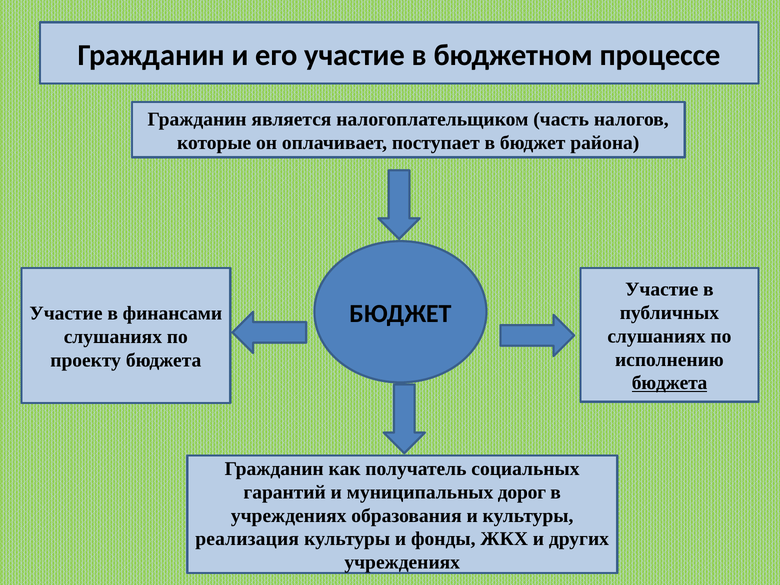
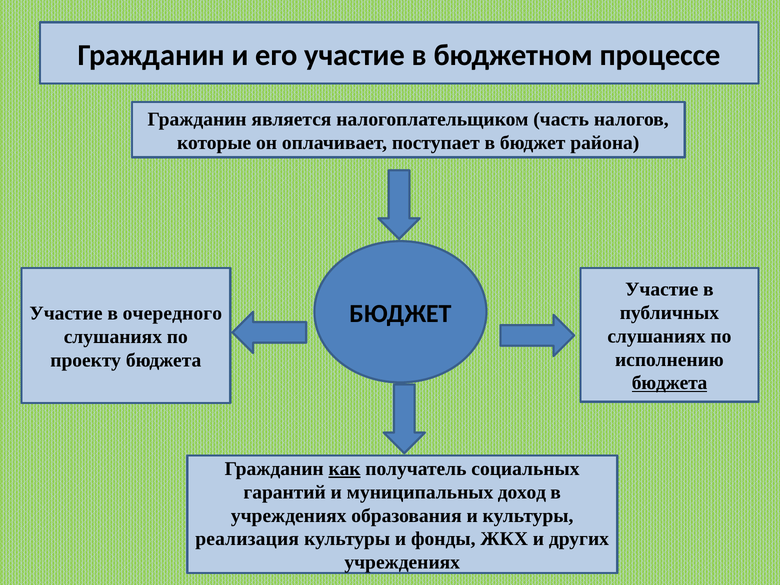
финансами: финансами -> очередного (172, 313)
как underline: none -> present (345, 469)
дорог: дорог -> доход (522, 492)
